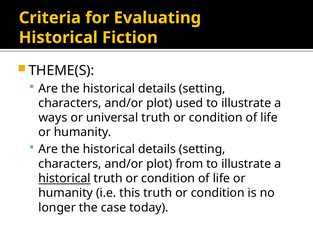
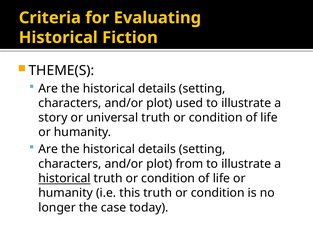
ways: ways -> story (53, 118)
